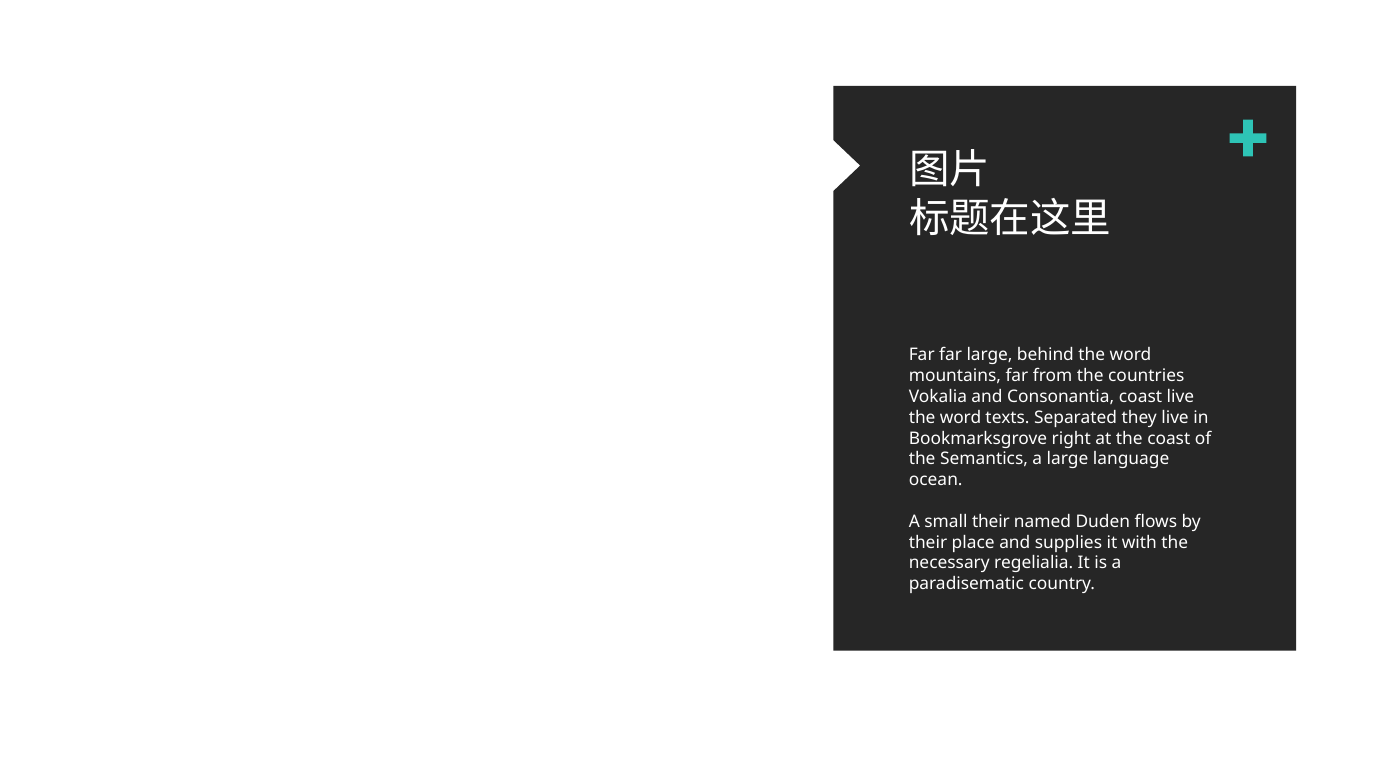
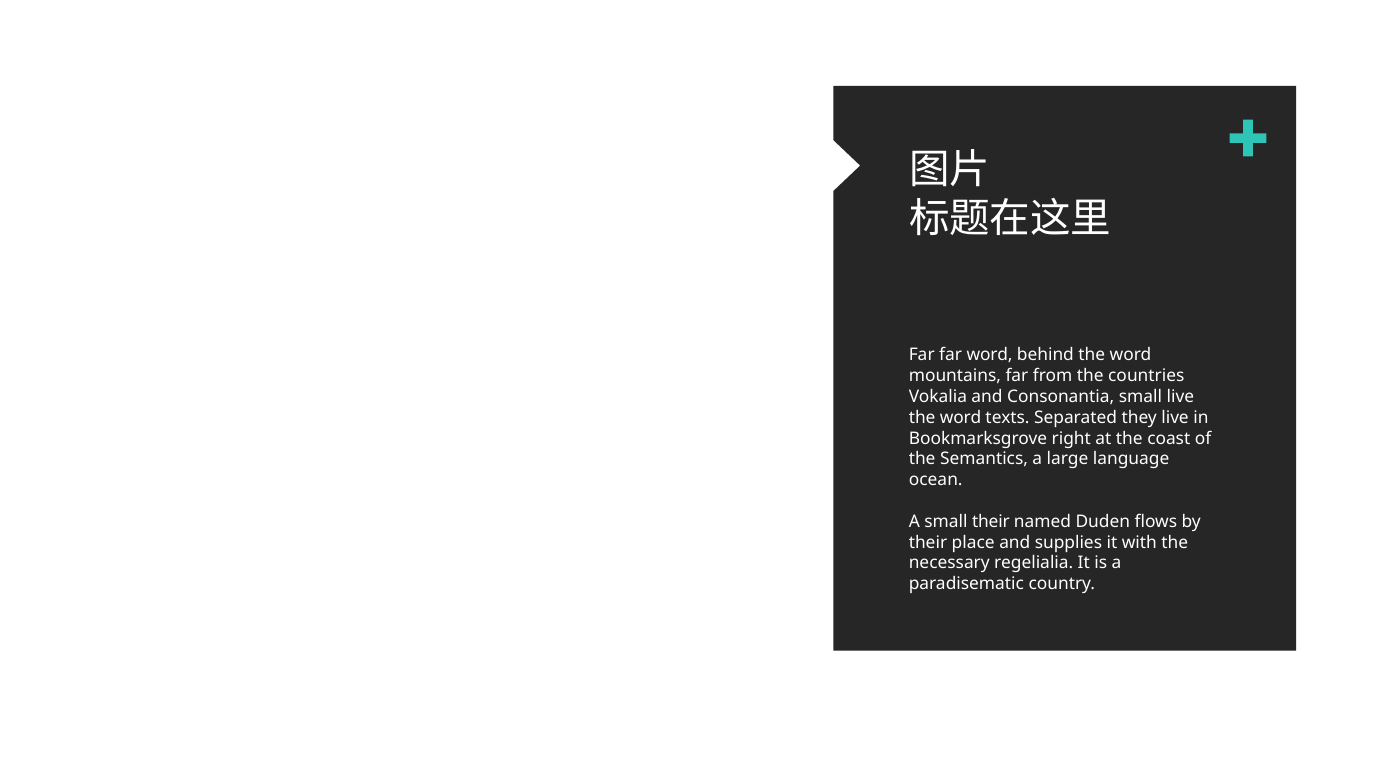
far large: large -> word (990, 355)
Consonantia coast: coast -> small (1141, 397)
